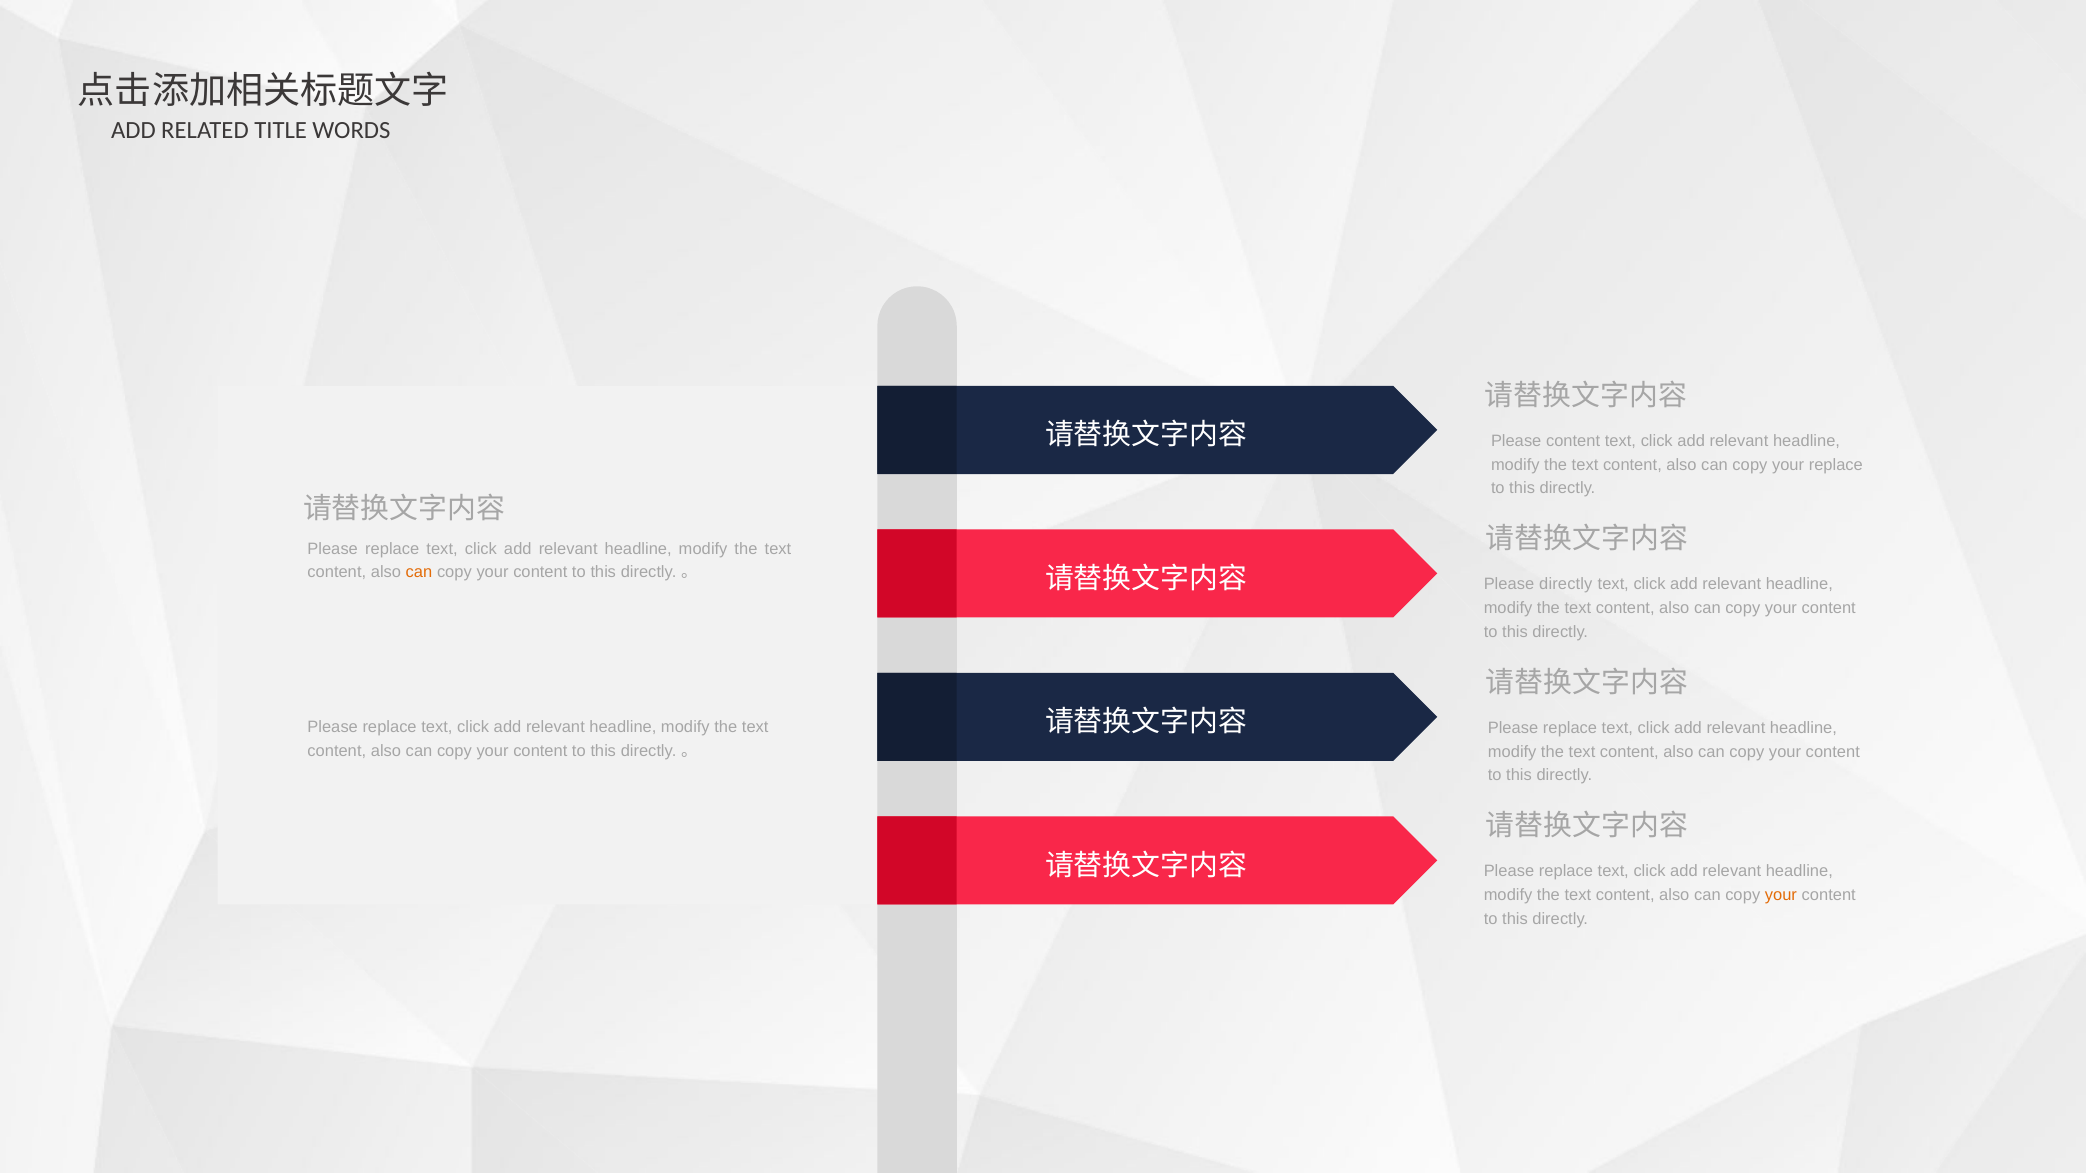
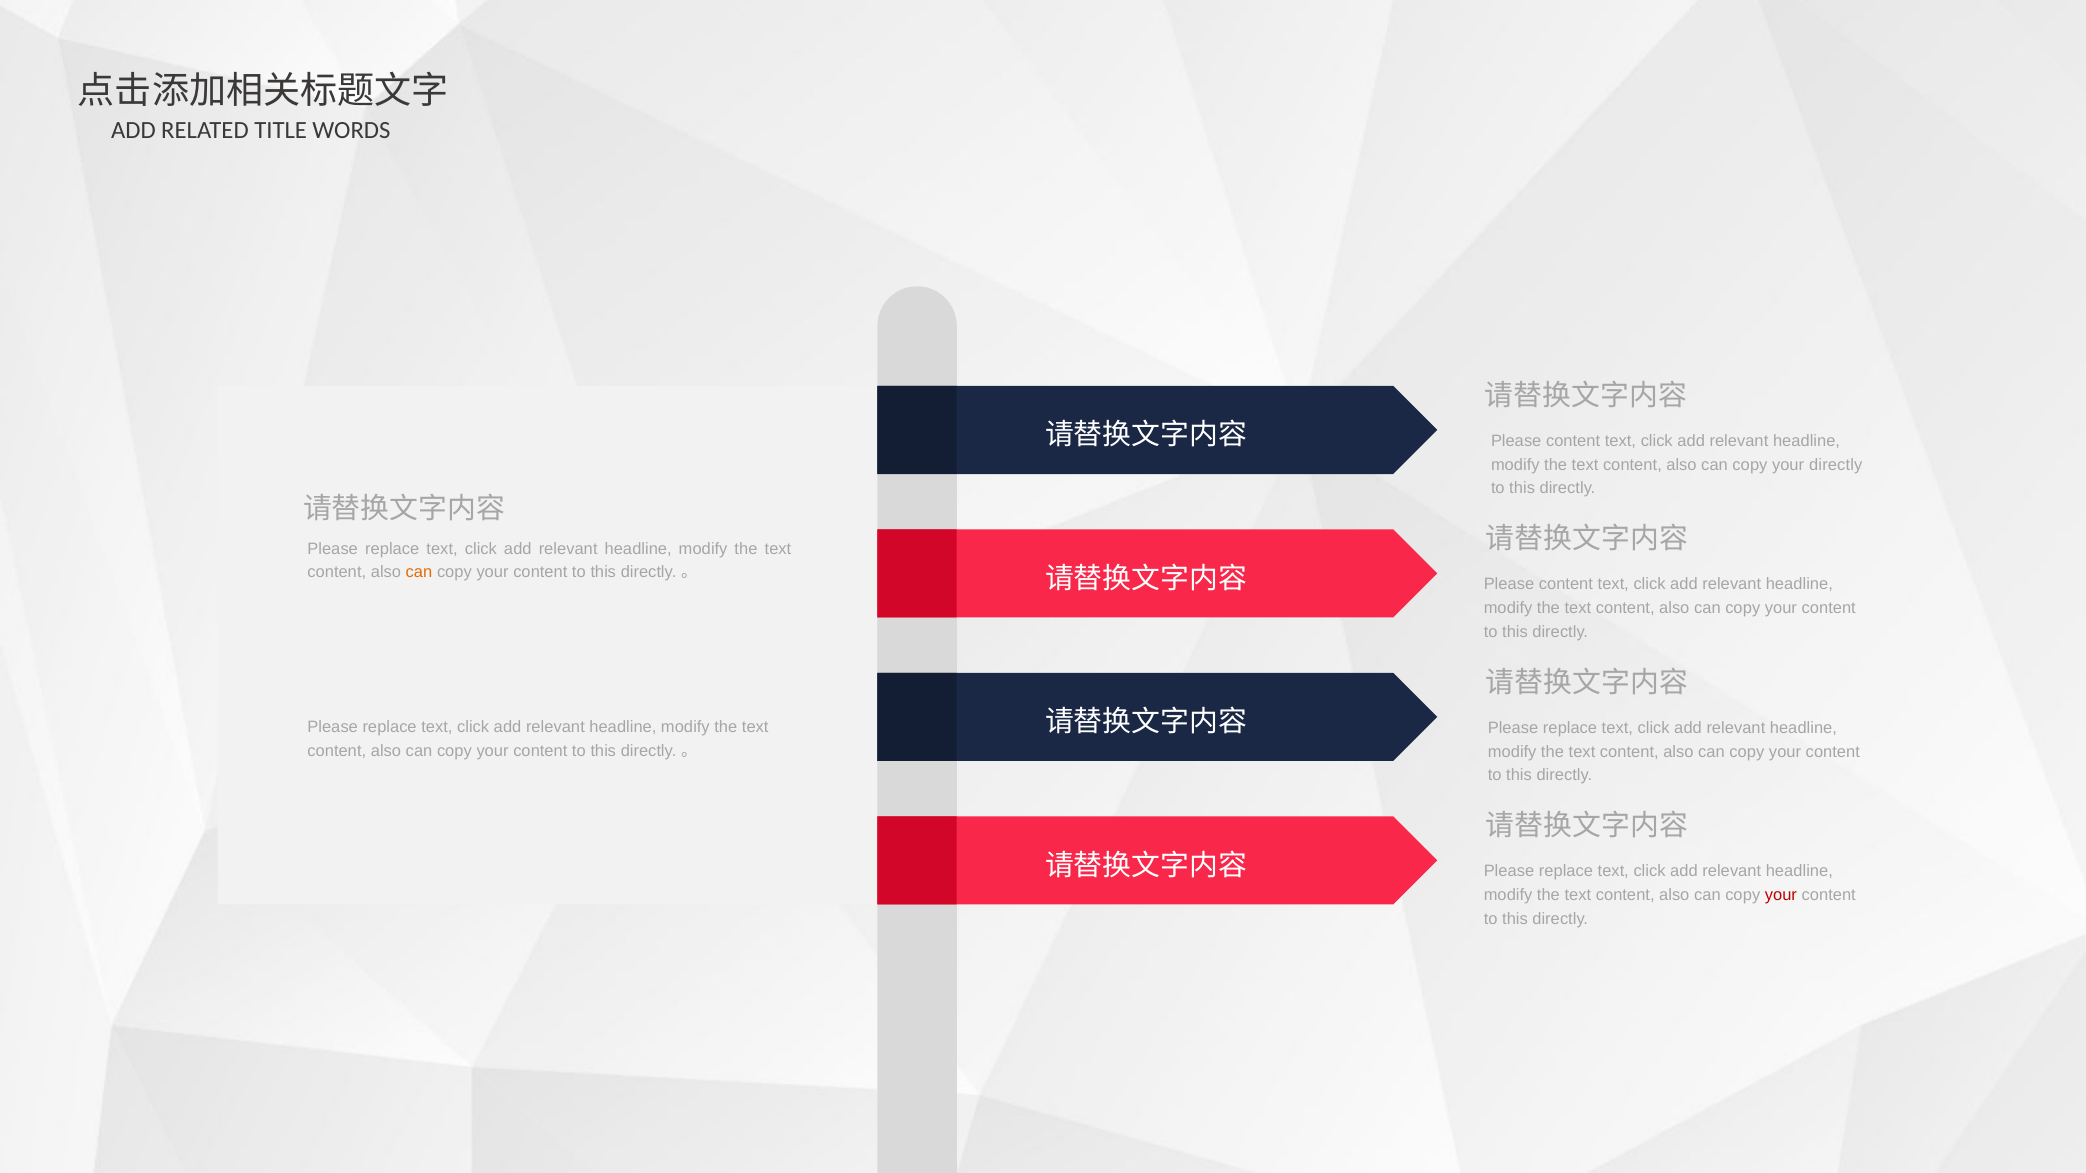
your replace: replace -> directly (1836, 465)
directly: directly -> content (1566, 585)
your colour: orange -> red (1781, 895)
